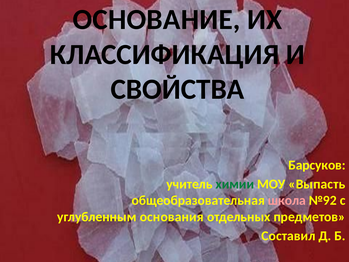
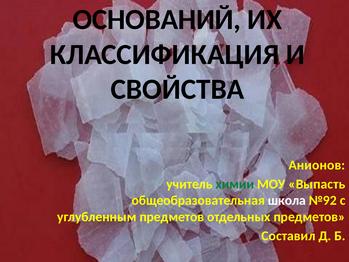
ОСНОВАНИЕ: ОСНОВАНИЕ -> ОСНОВАНИЙ (157, 19)
Барсуков: Барсуков -> Анионов (317, 165)
школа colour: pink -> white (287, 200)
углубленным основания: основания -> предметов (172, 217)
